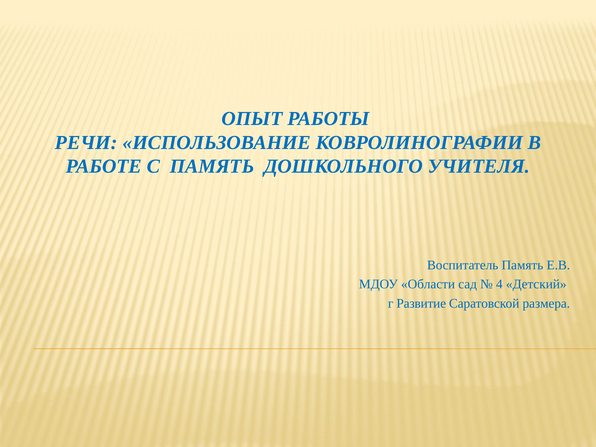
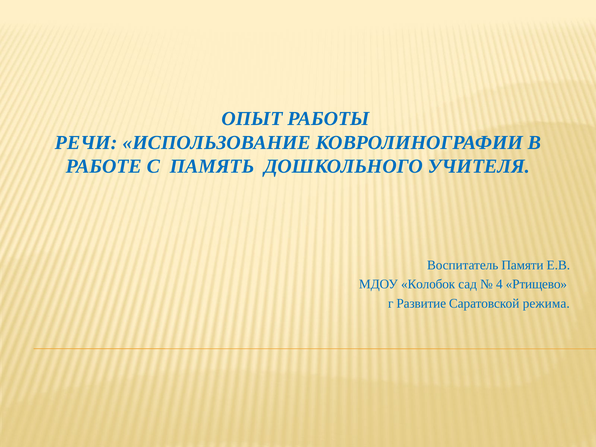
Воспитатель Память: Память -> Памяти (523, 265)
Области: Области -> Колобок (428, 284)
Детский: Детский -> Ртищево (536, 284)
размера: размера -> режима (546, 303)
